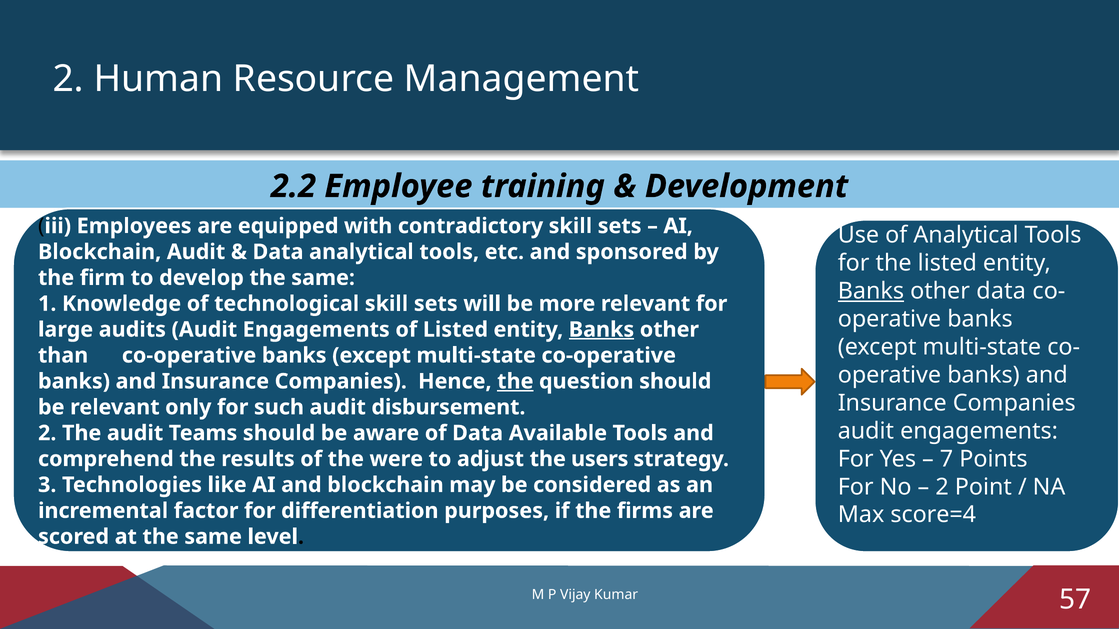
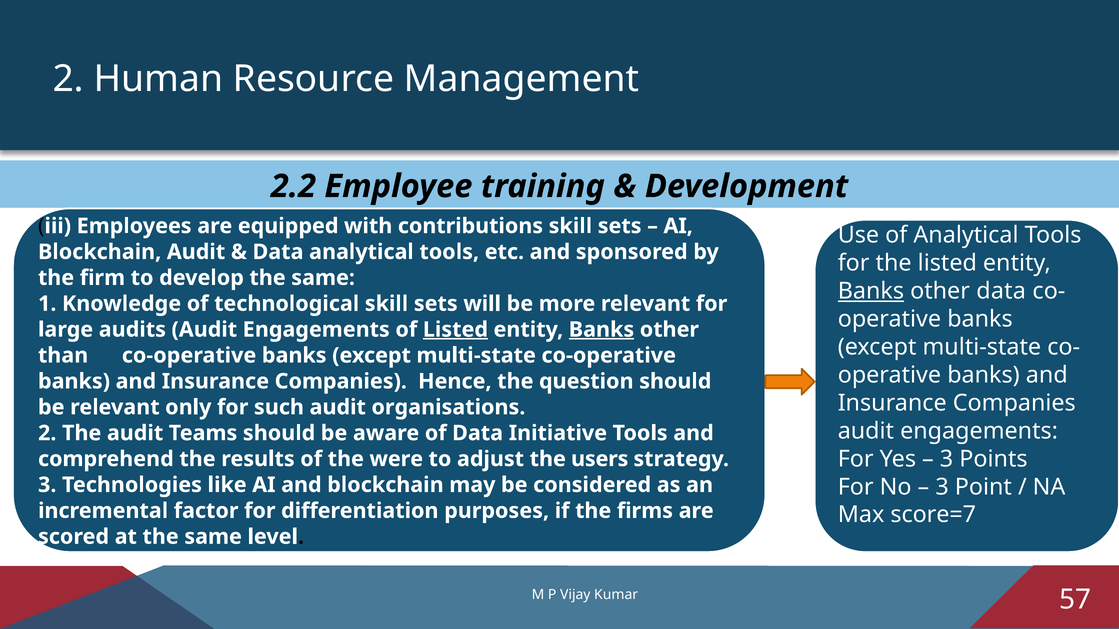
contradictory: contradictory -> contributions (470, 226)
Listed underline: none -> present (455, 330)
the underline: present -> none (515, 382)
disbursement: disbursement -> organisations (448, 408)
Available: Available -> Initiative (558, 433)
7: 7 -> 3 (946, 459)
2: 2 -> 3 (942, 487)
score=4: score=4 -> score=7 (933, 515)
